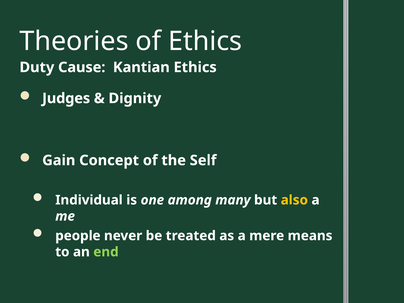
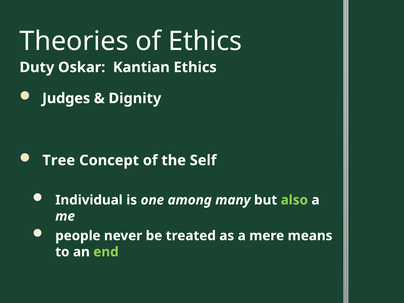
Cause: Cause -> Oskar (82, 67)
Gain: Gain -> Tree (59, 160)
also colour: yellow -> light green (294, 200)
